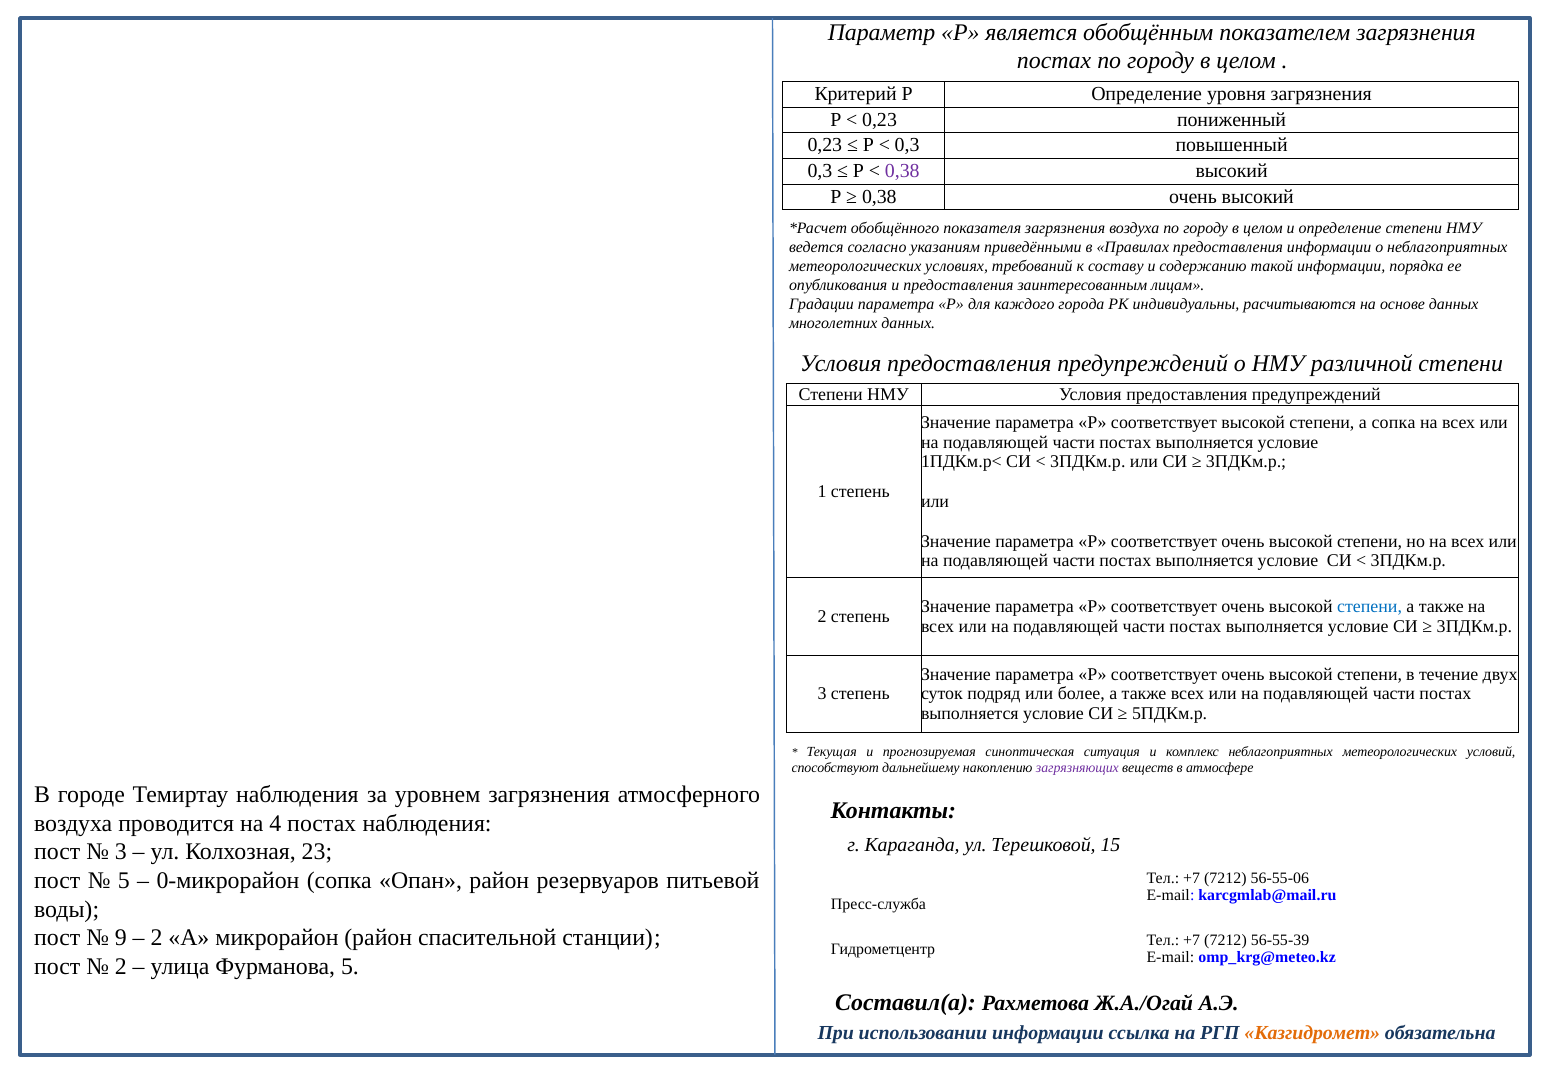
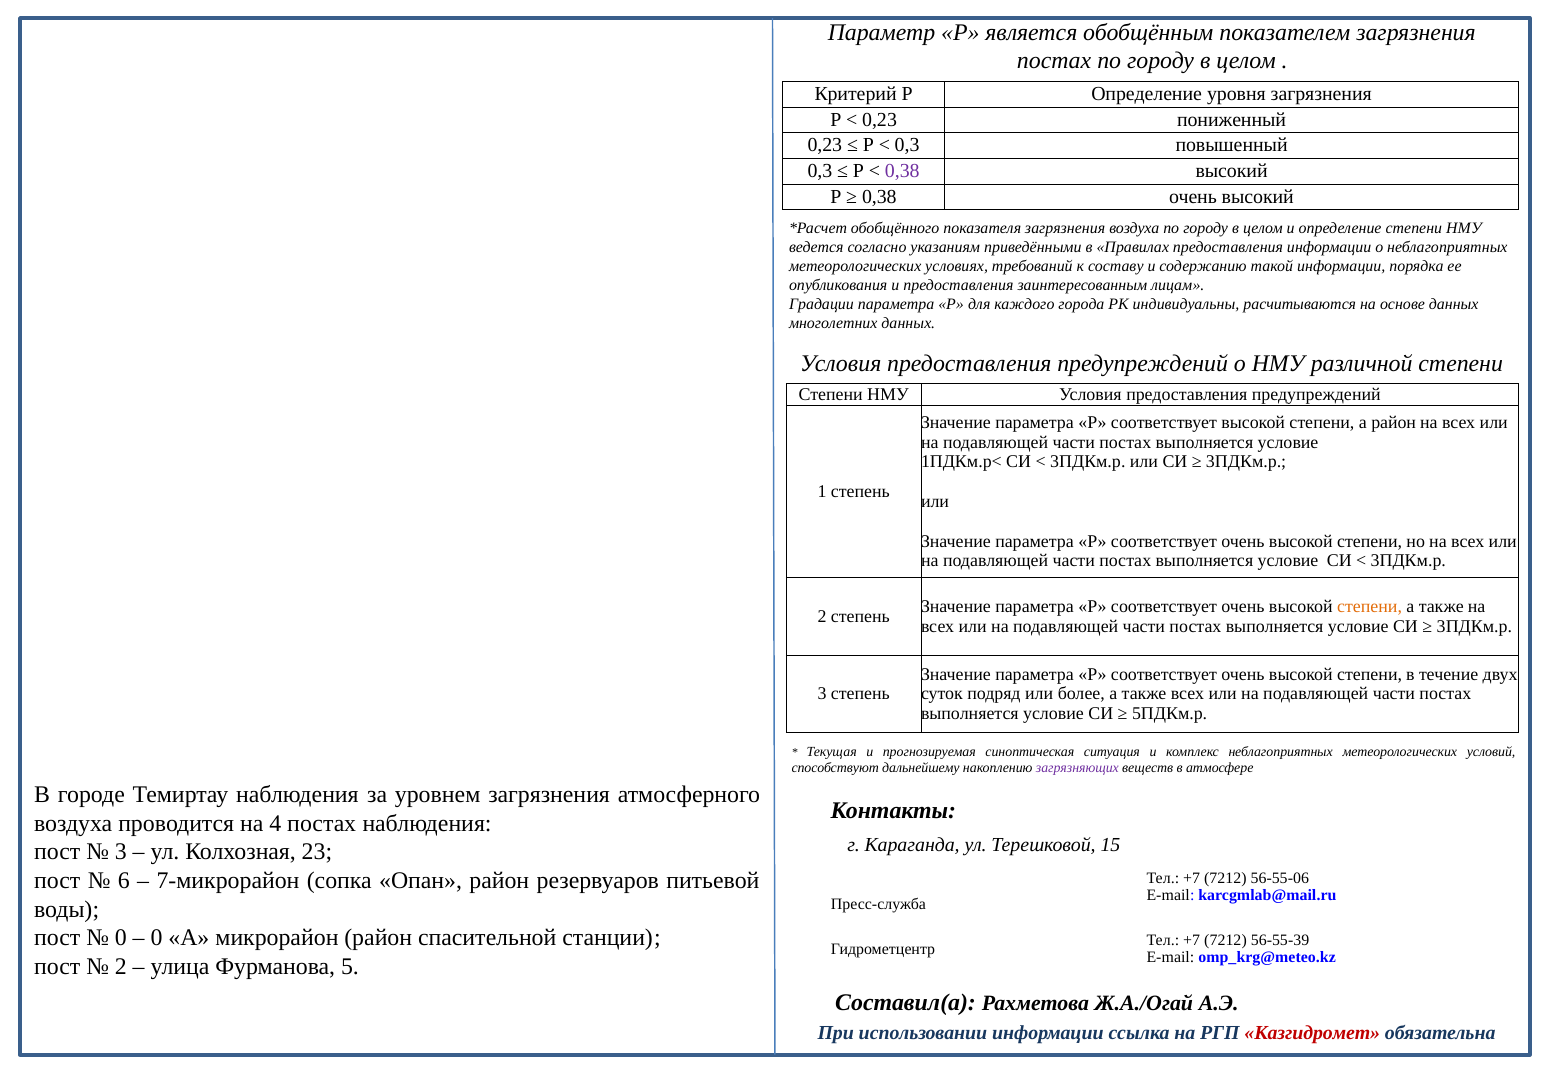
а сопка: сопка -> район (1394, 422)
степени colour: blue -> orange (1370, 607)
5: 5 -> 6 (124, 881)
0-микрорайон: 0-микрорайон -> 7-микрорайон (228, 881)
9: 9 -> 0 (121, 938)
2: 2 -> 0 (157, 938)
Казгидромет colour: orange -> red (1312, 1033)
